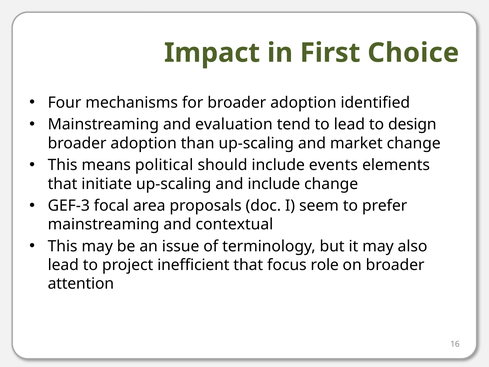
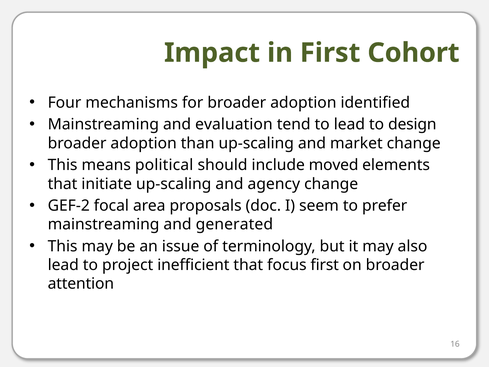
Choice: Choice -> Cohort (414, 53)
events: events -> moved (334, 165)
and include: include -> agency (274, 184)
GEF-3: GEF-3 -> GEF-2 (69, 206)
contextual: contextual -> generated (234, 224)
focus role: role -> first (325, 265)
